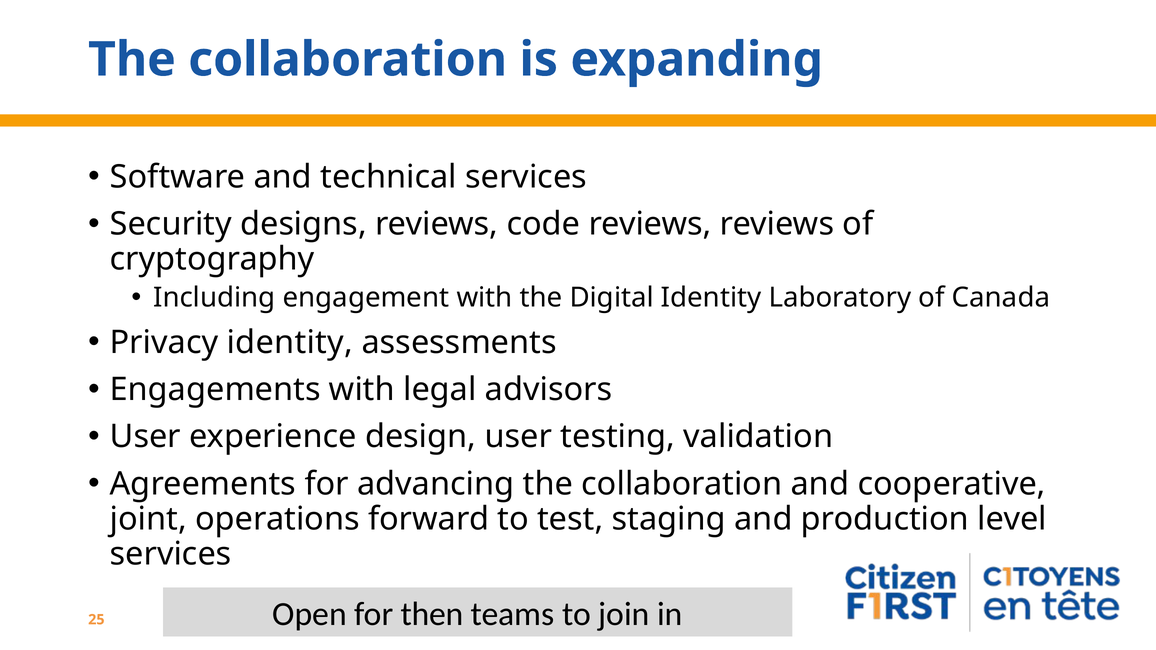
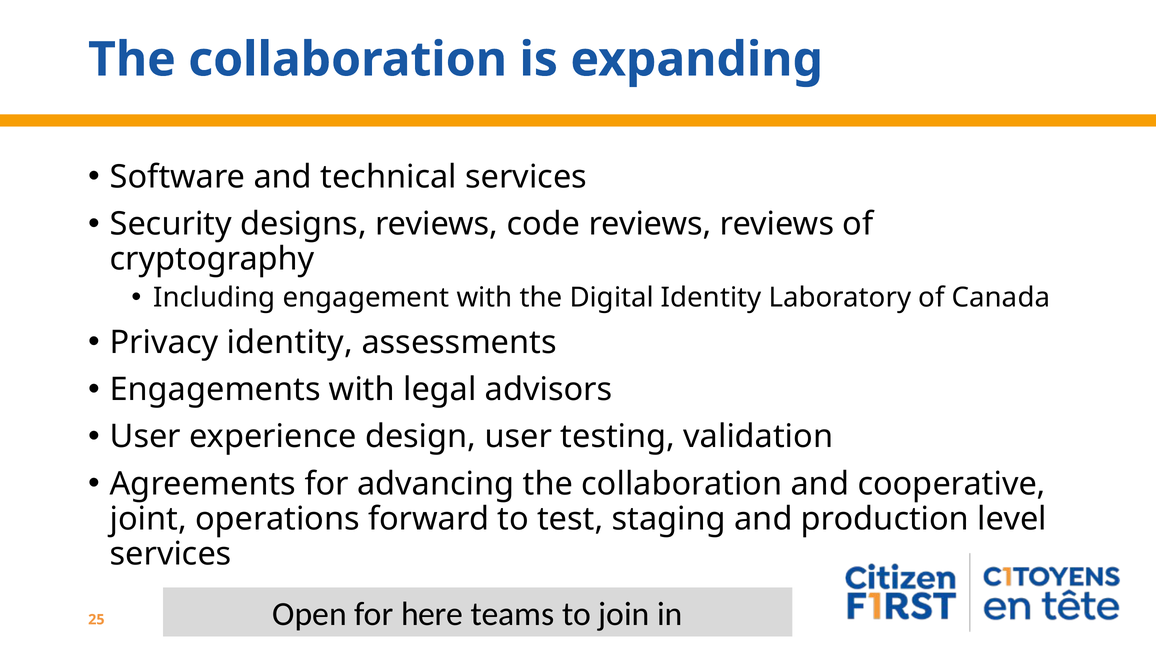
then: then -> here (432, 615)
